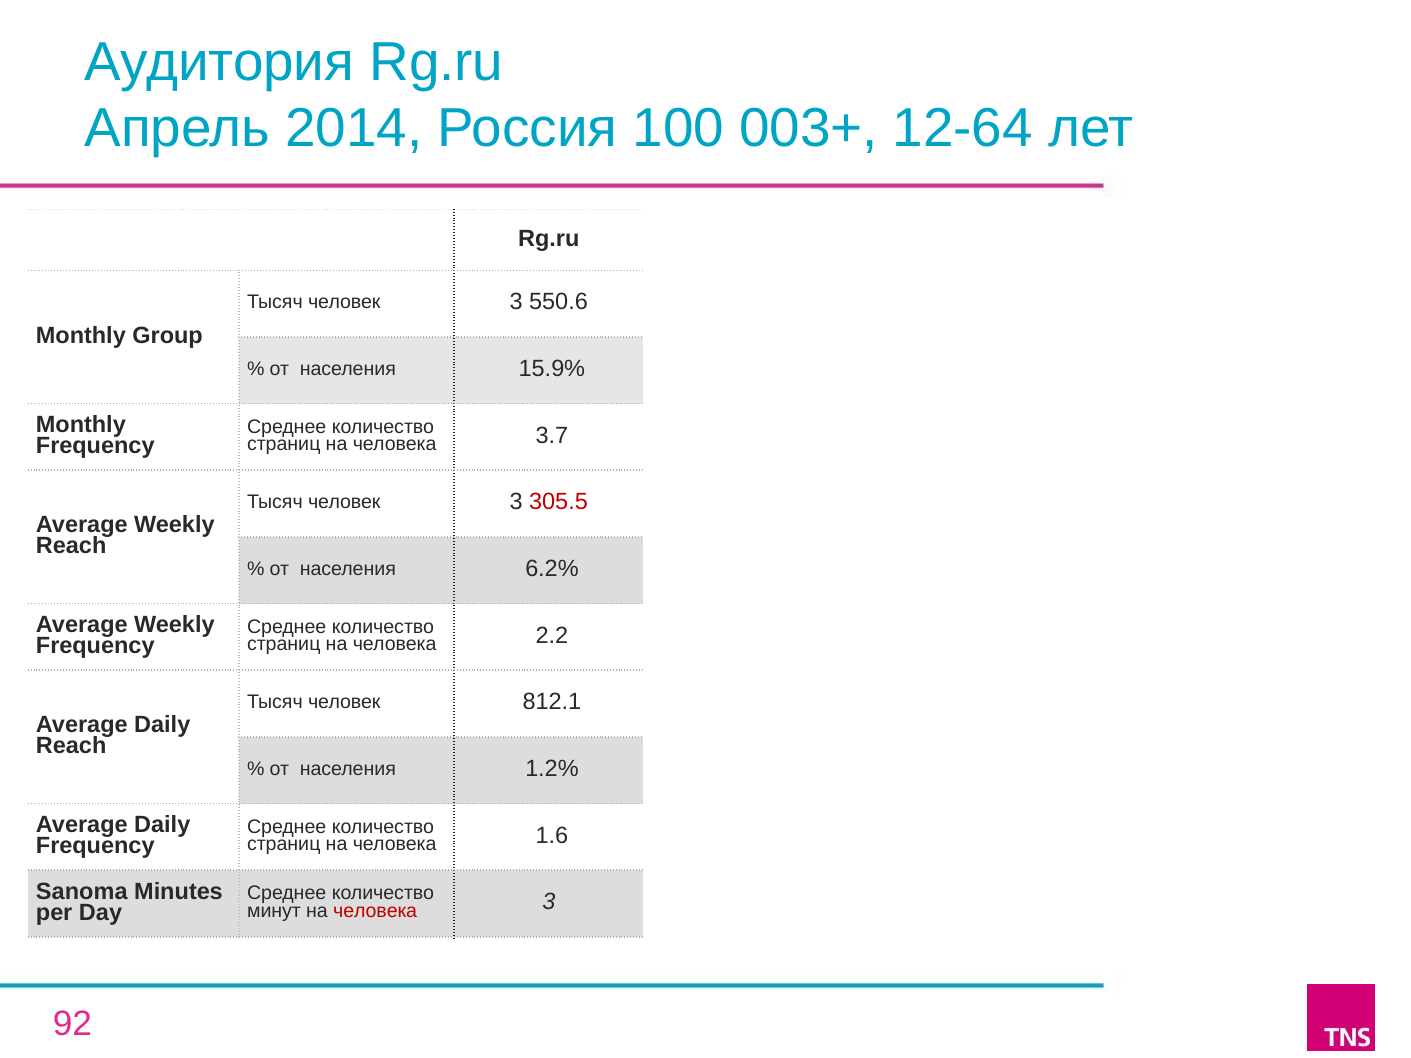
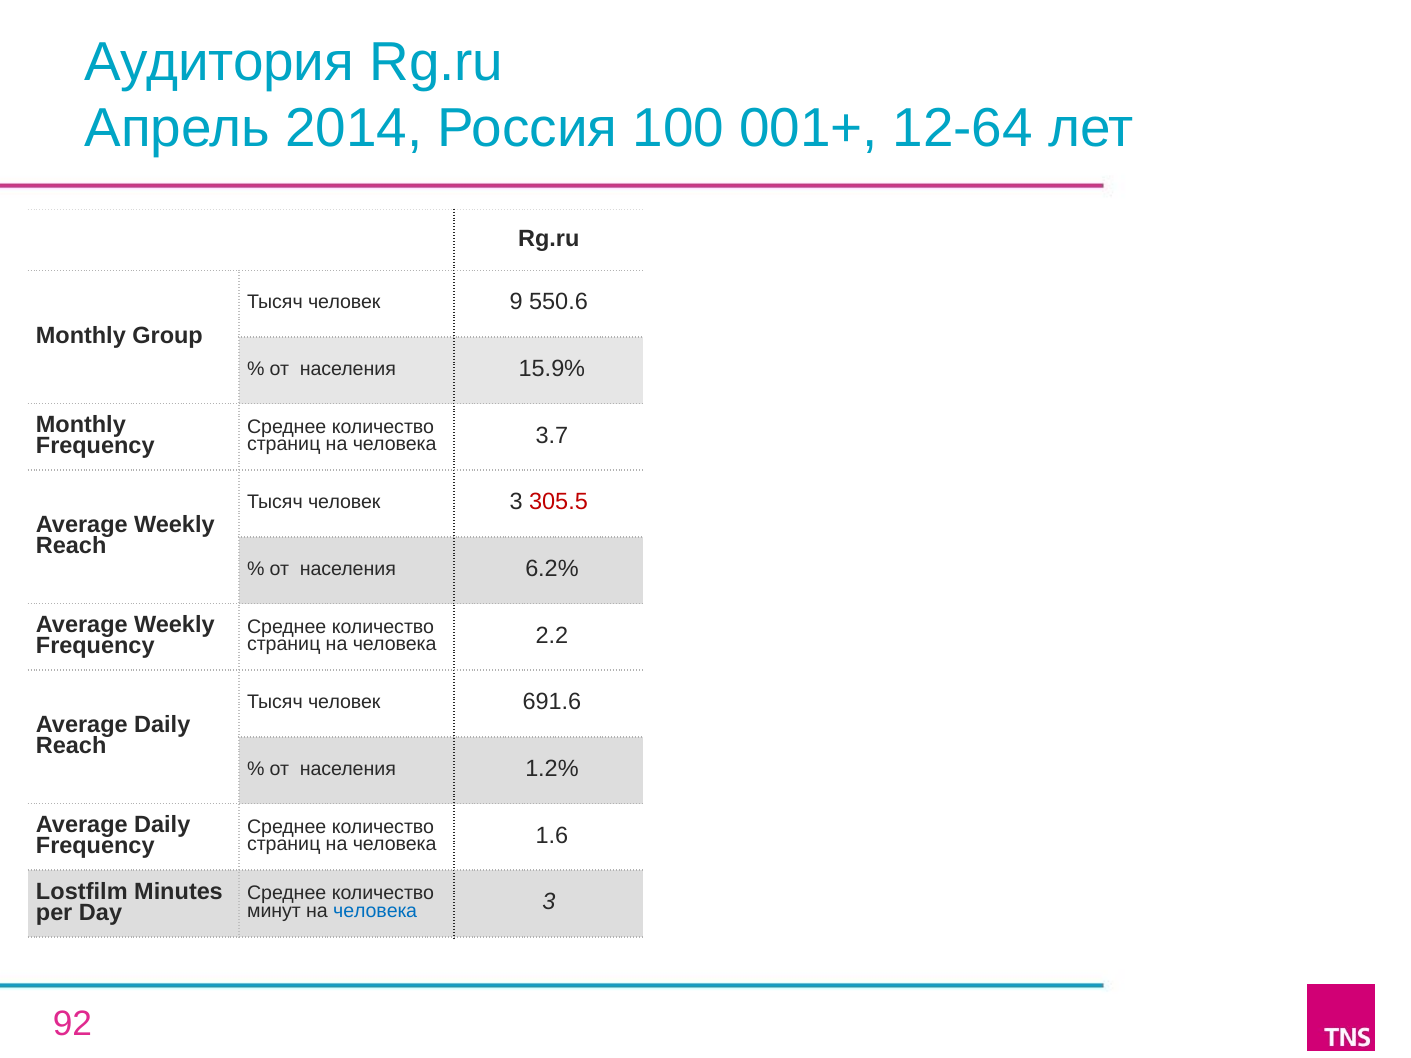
003+: 003+ -> 001+ (808, 128)
3: 3 -> 9 (516, 302)
812.1: 812.1 -> 691.6 (552, 702)
Sanoma: Sanoma -> Lostfilm (82, 892)
человека colour: red -> blue (375, 911)
